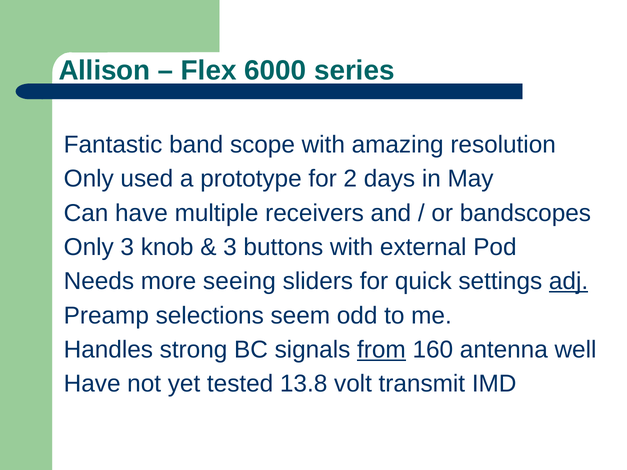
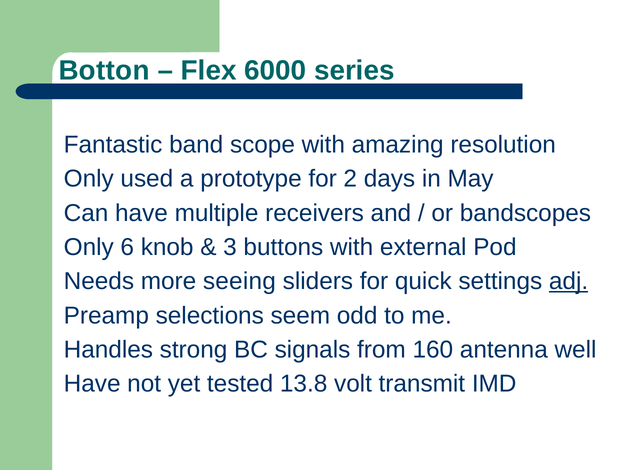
Allison: Allison -> Botton (104, 70)
Only 3: 3 -> 6 (127, 247)
from underline: present -> none (381, 350)
